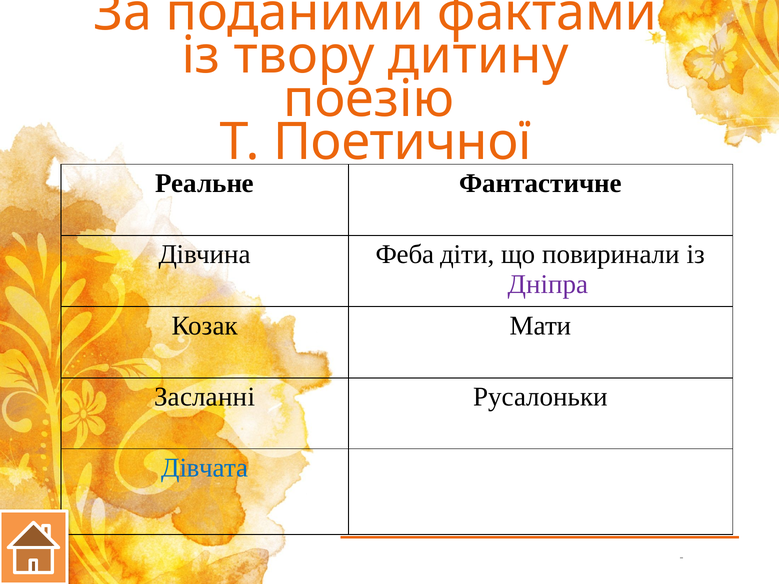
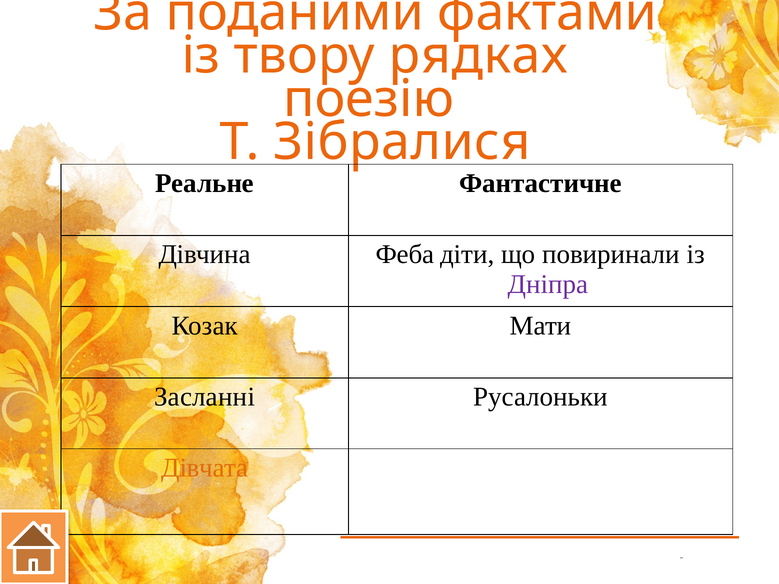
дитину: дитину -> рядках (478, 56)
Поетичної: Поетичної -> Зібралися (402, 142)
Дівчата colour: blue -> orange (205, 468)
